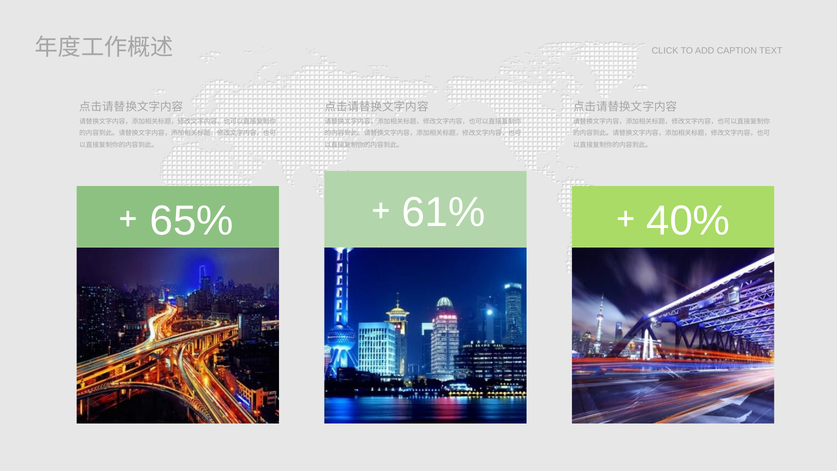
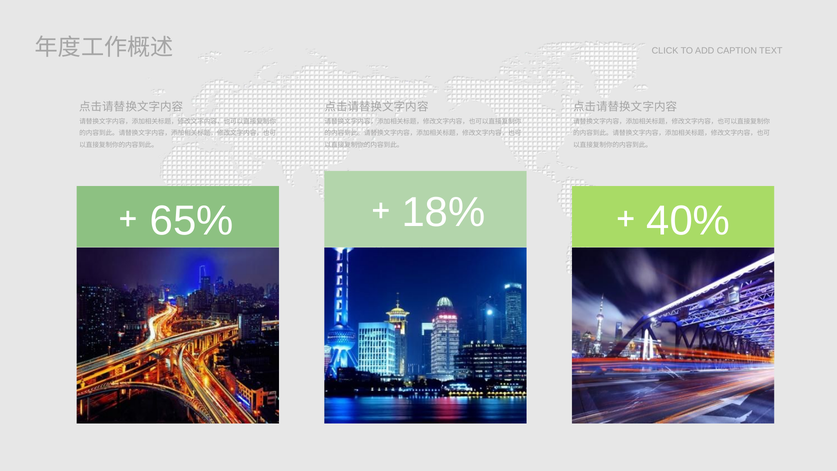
61%: 61% -> 18% (444, 213)
